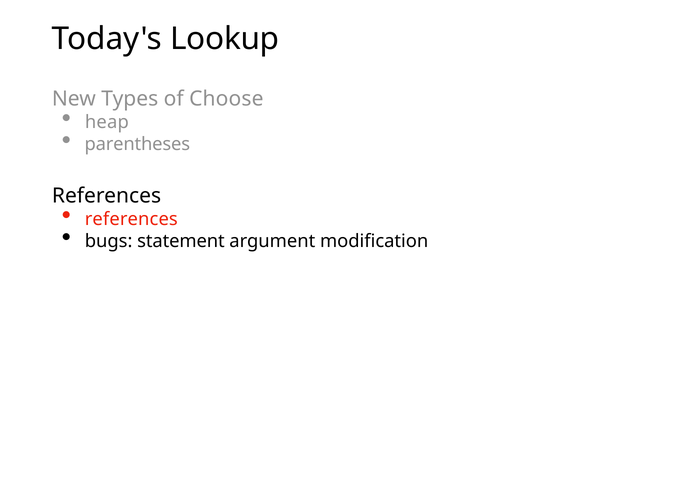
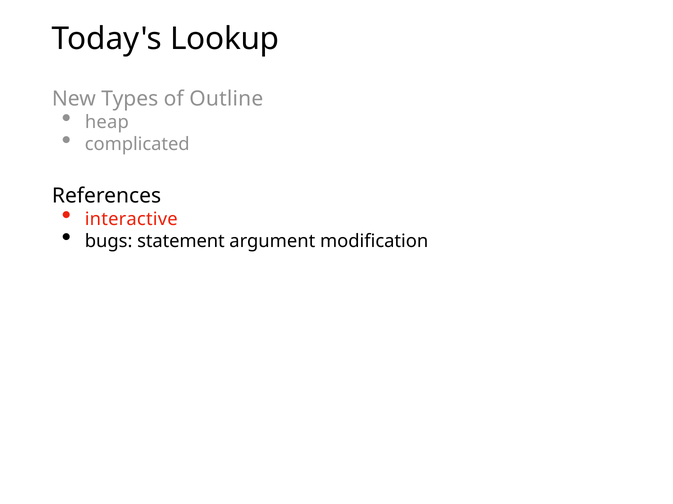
Choose: Choose -> Outline (226, 99)
parentheses: parentheses -> complicated (137, 144)
references: references -> interactive (131, 219)
